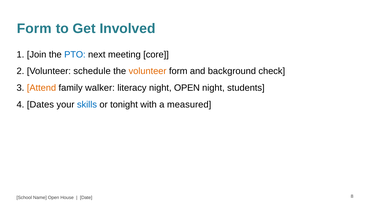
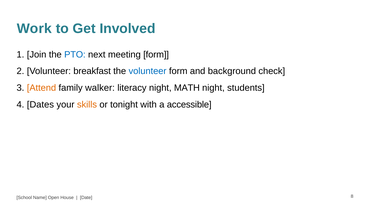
Form: Form -> Work (34, 29)
meeting core: core -> form (156, 54)
schedule: schedule -> breakfast (92, 71)
volunteer colour: orange -> blue (148, 71)
night OPEN: OPEN -> MATH (187, 88)
skills colour: blue -> orange (87, 105)
measured: measured -> accessible (189, 105)
